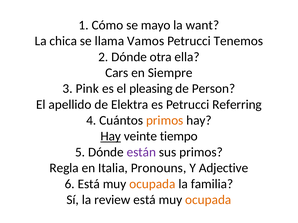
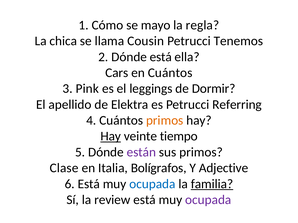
want: want -> regla (202, 25)
Vamos: Vamos -> Cousin (146, 41)
Dónde otra: otra -> está (161, 57)
en Siempre: Siempre -> Cuántos (170, 73)
pleasing: pleasing -> leggings (151, 89)
Person: Person -> Dormir (214, 89)
Regla: Regla -> Clase (64, 168)
Pronouns: Pronouns -> Bolígrafos (159, 168)
ocupada colour: orange -> blue (152, 184)
familia underline: none -> present (212, 184)
ocupada colour: orange -> purple (208, 200)
